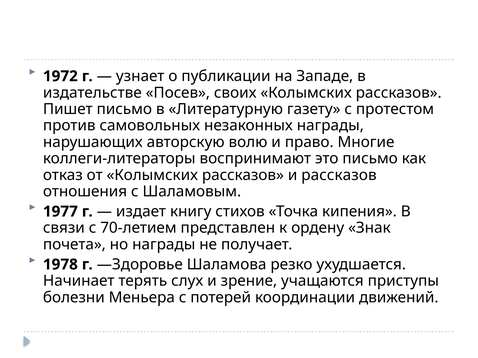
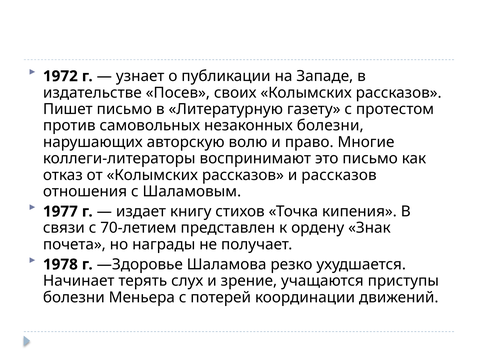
незаконных награды: награды -> болезни (330, 126)
